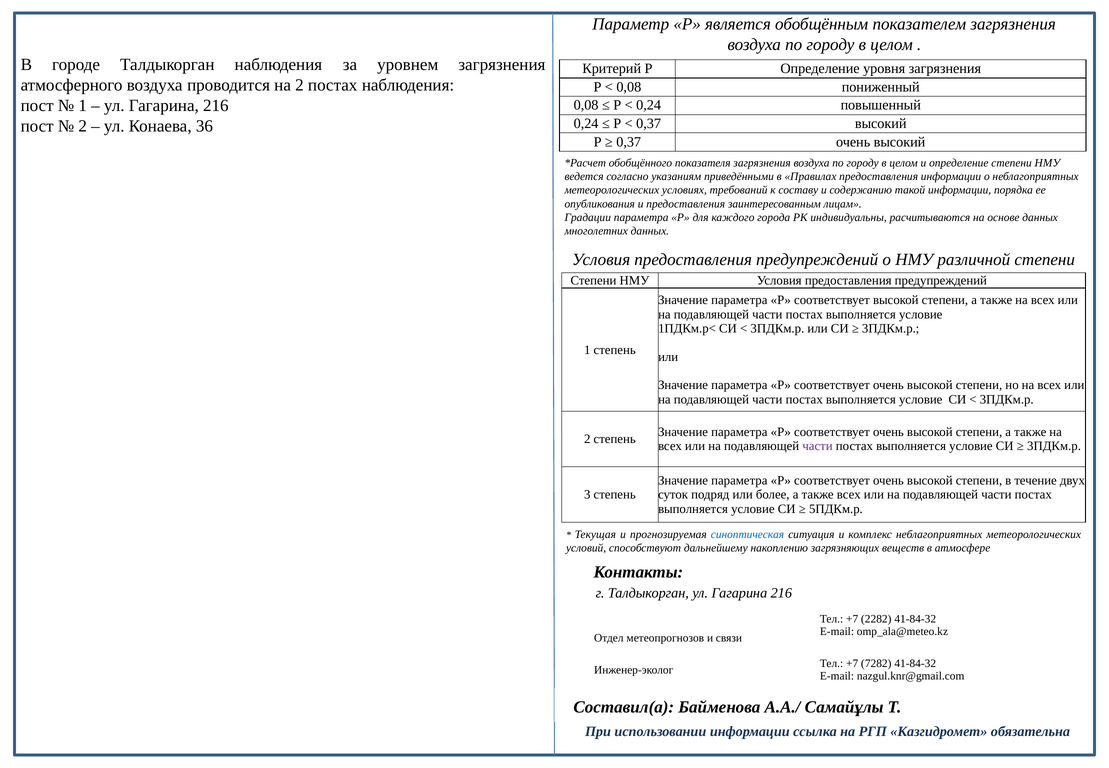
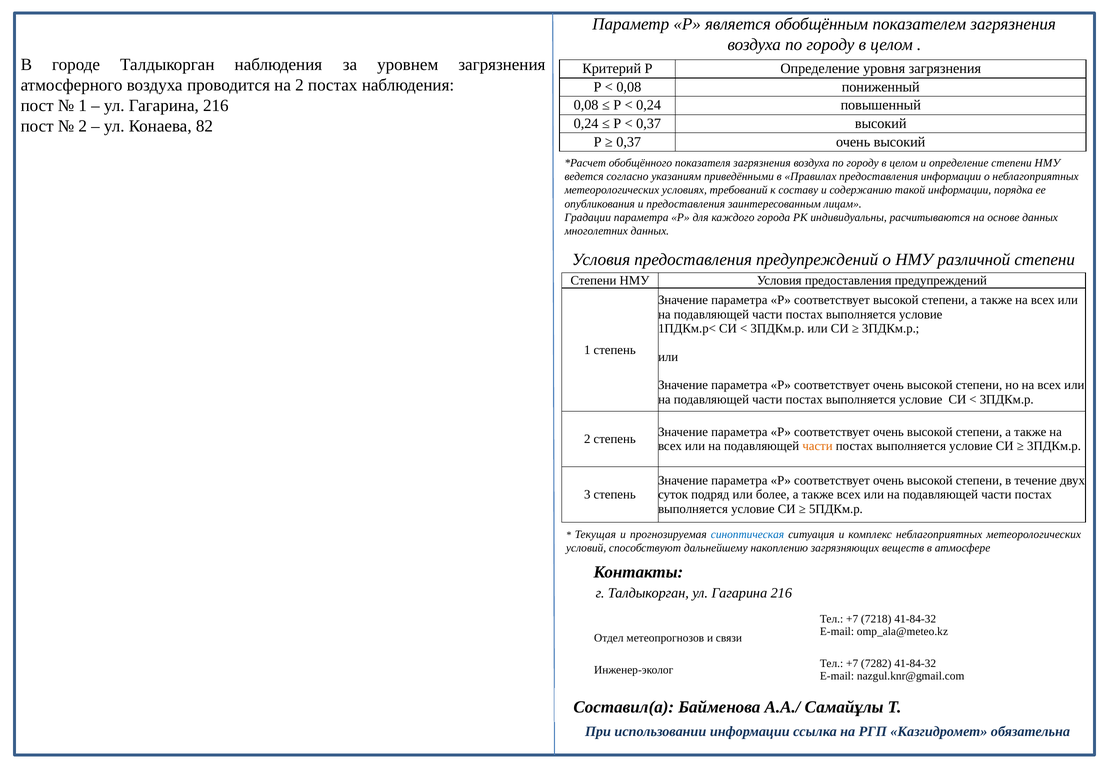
36: 36 -> 82 (204, 126)
части colour: purple -> orange (818, 446)
2282: 2282 -> 7218 (876, 619)
